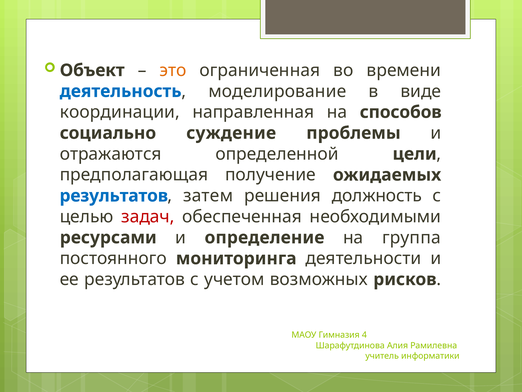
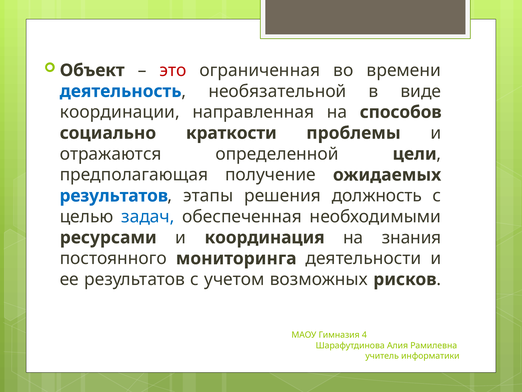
это colour: orange -> red (173, 70)
моделирование: моделирование -> необязательной (277, 91)
суждение: суждение -> краткости (231, 133)
затем: затем -> этапы (208, 196)
задач colour: red -> blue (148, 216)
определение: определение -> координация (265, 237)
группа: группа -> знания (412, 237)
